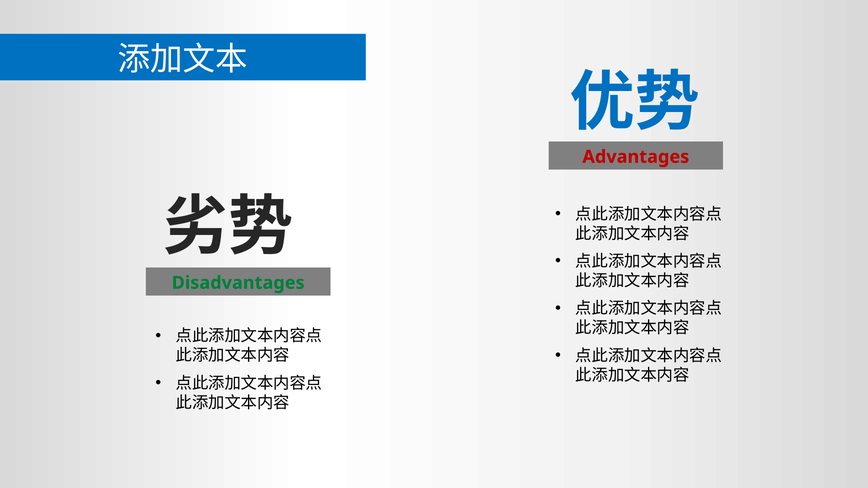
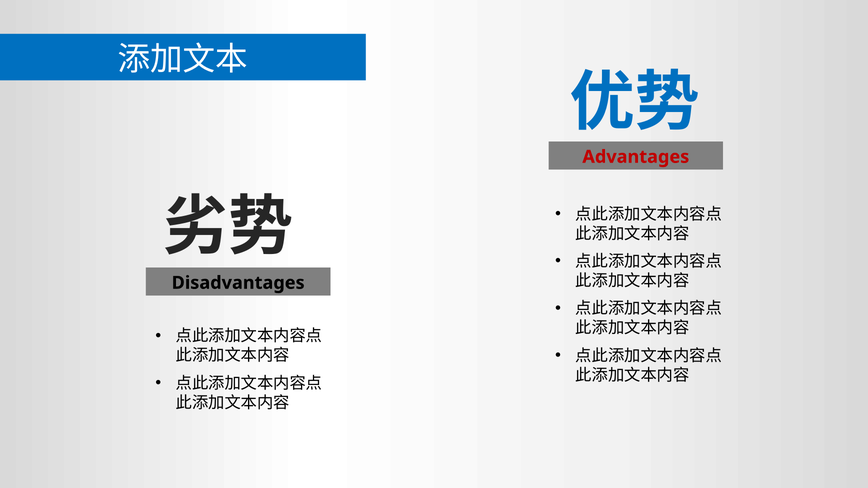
Disadvantages colour: green -> black (238, 283)
